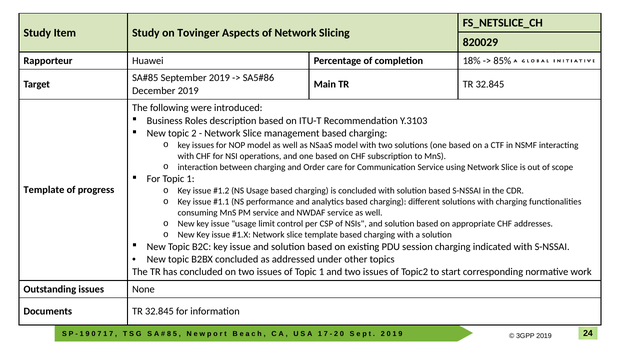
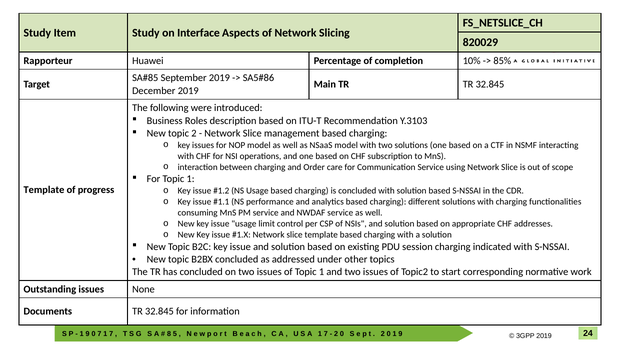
Tovinger: Tovinger -> Interface (198, 33)
18%: 18% -> 10% (472, 61)
